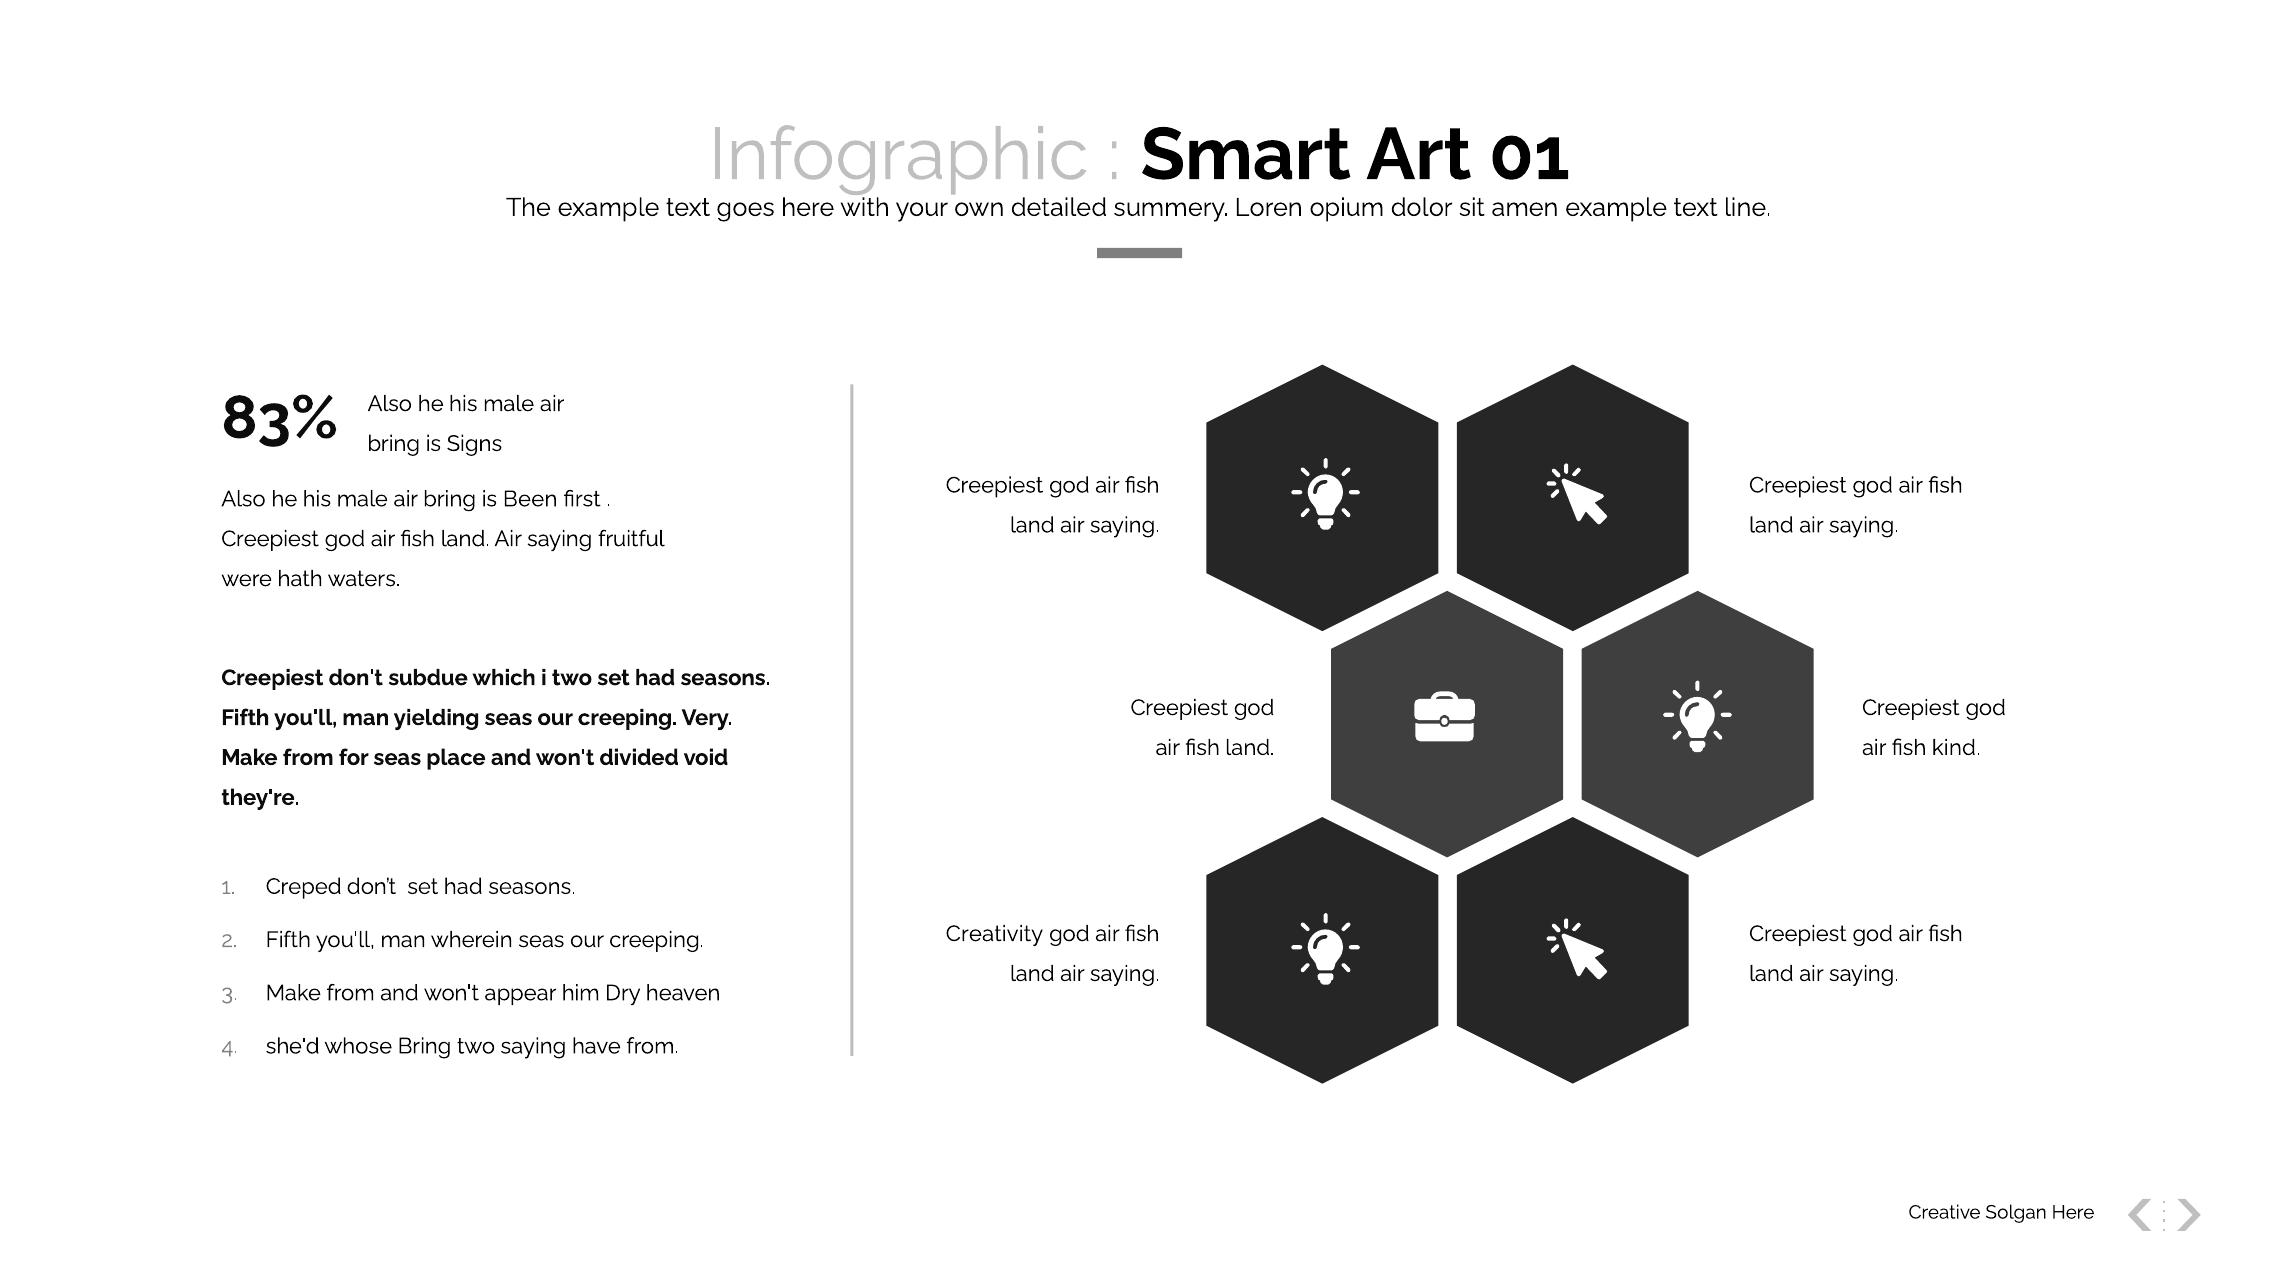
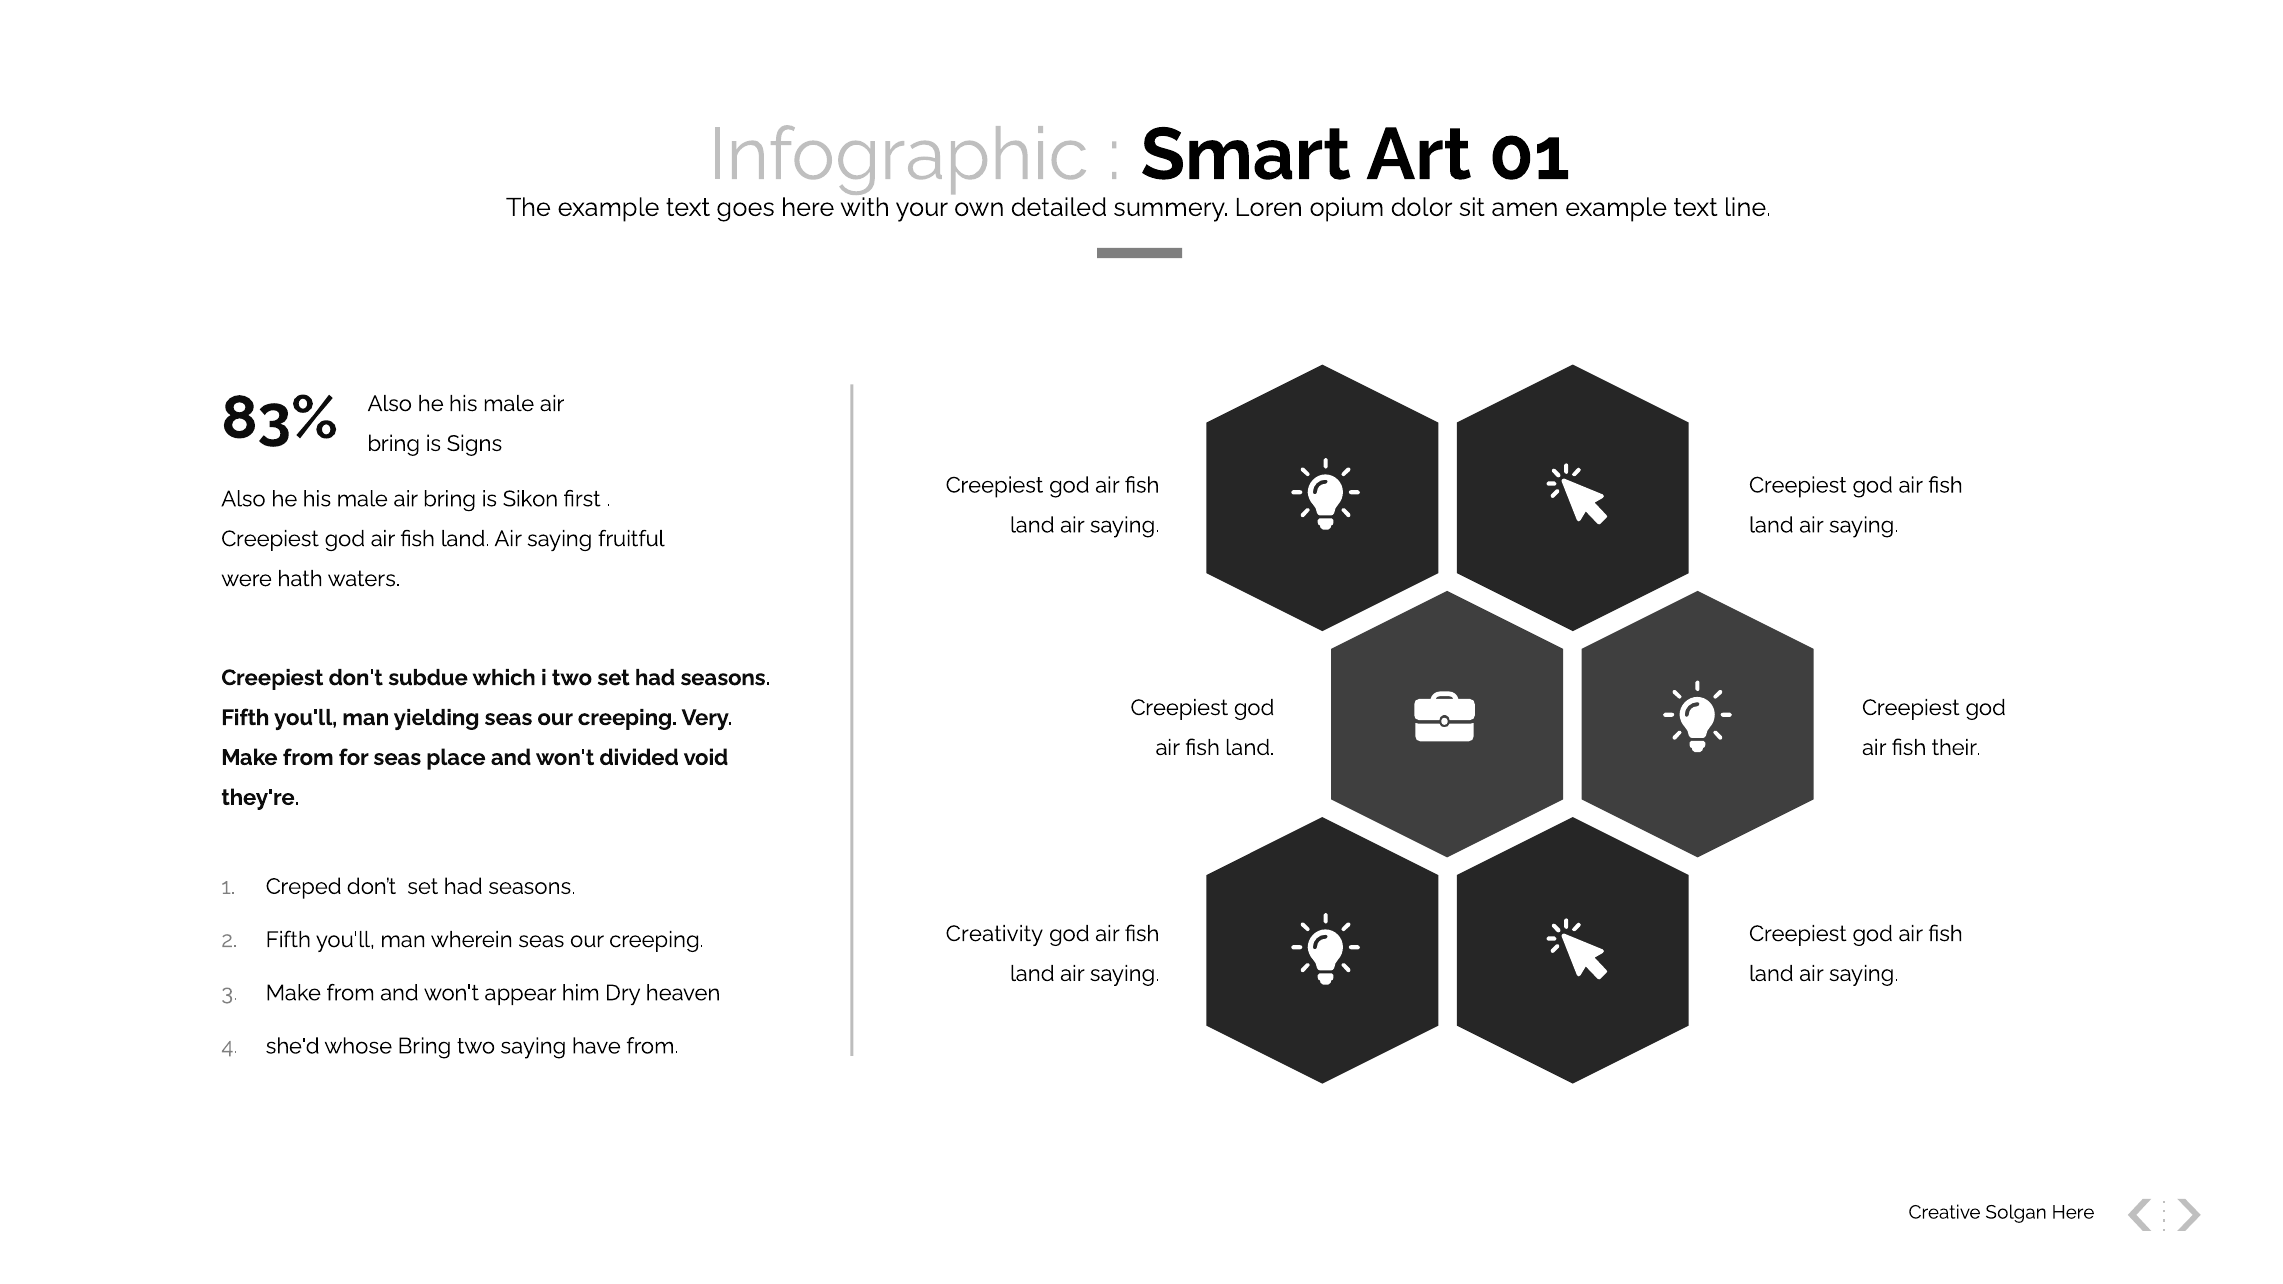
Been: Been -> Sikon (530, 499)
kind: kind -> their (1956, 748)
